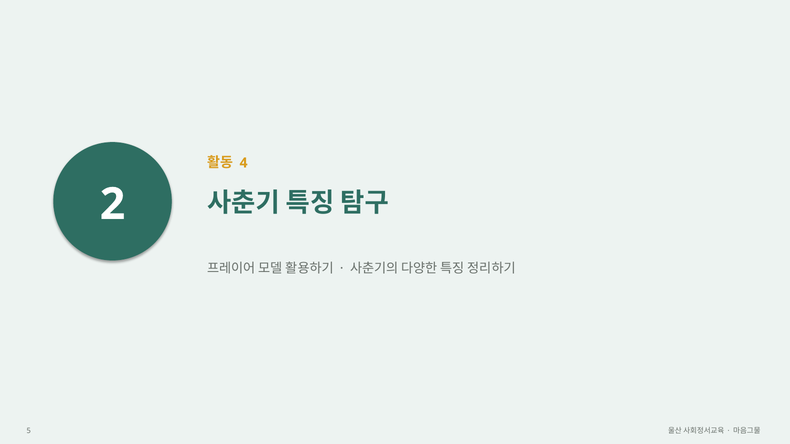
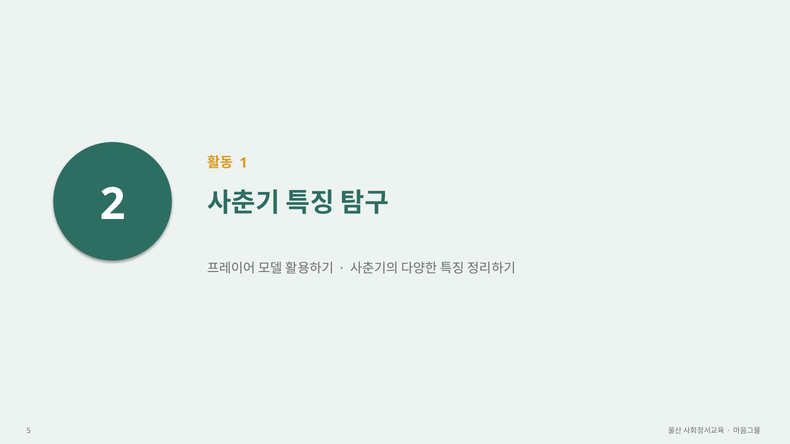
4: 4 -> 1 (244, 163)
